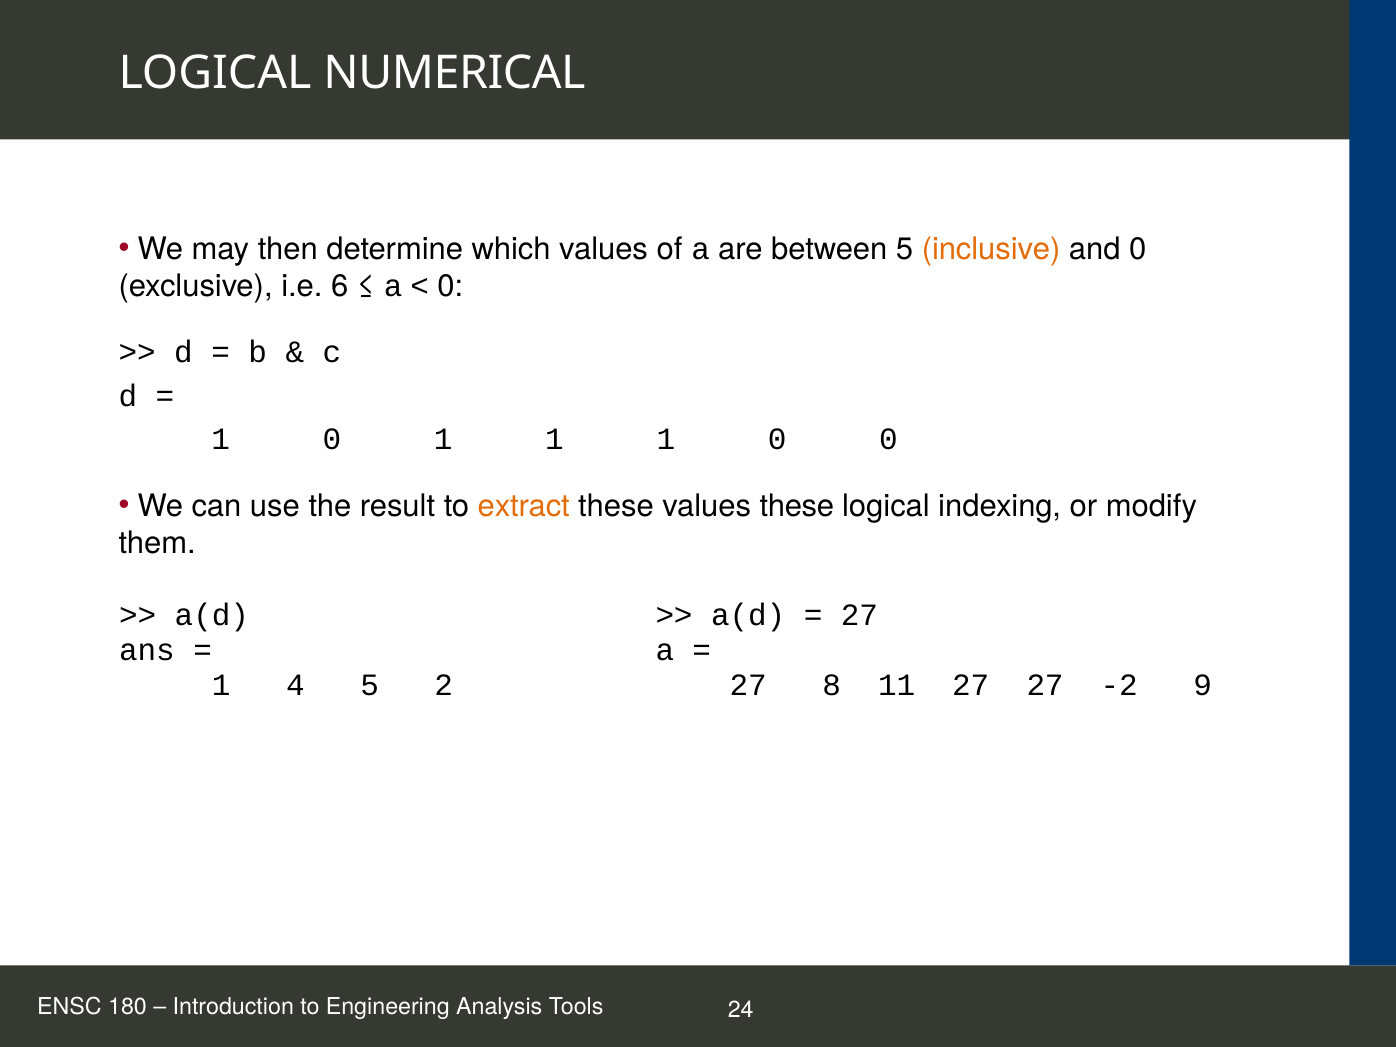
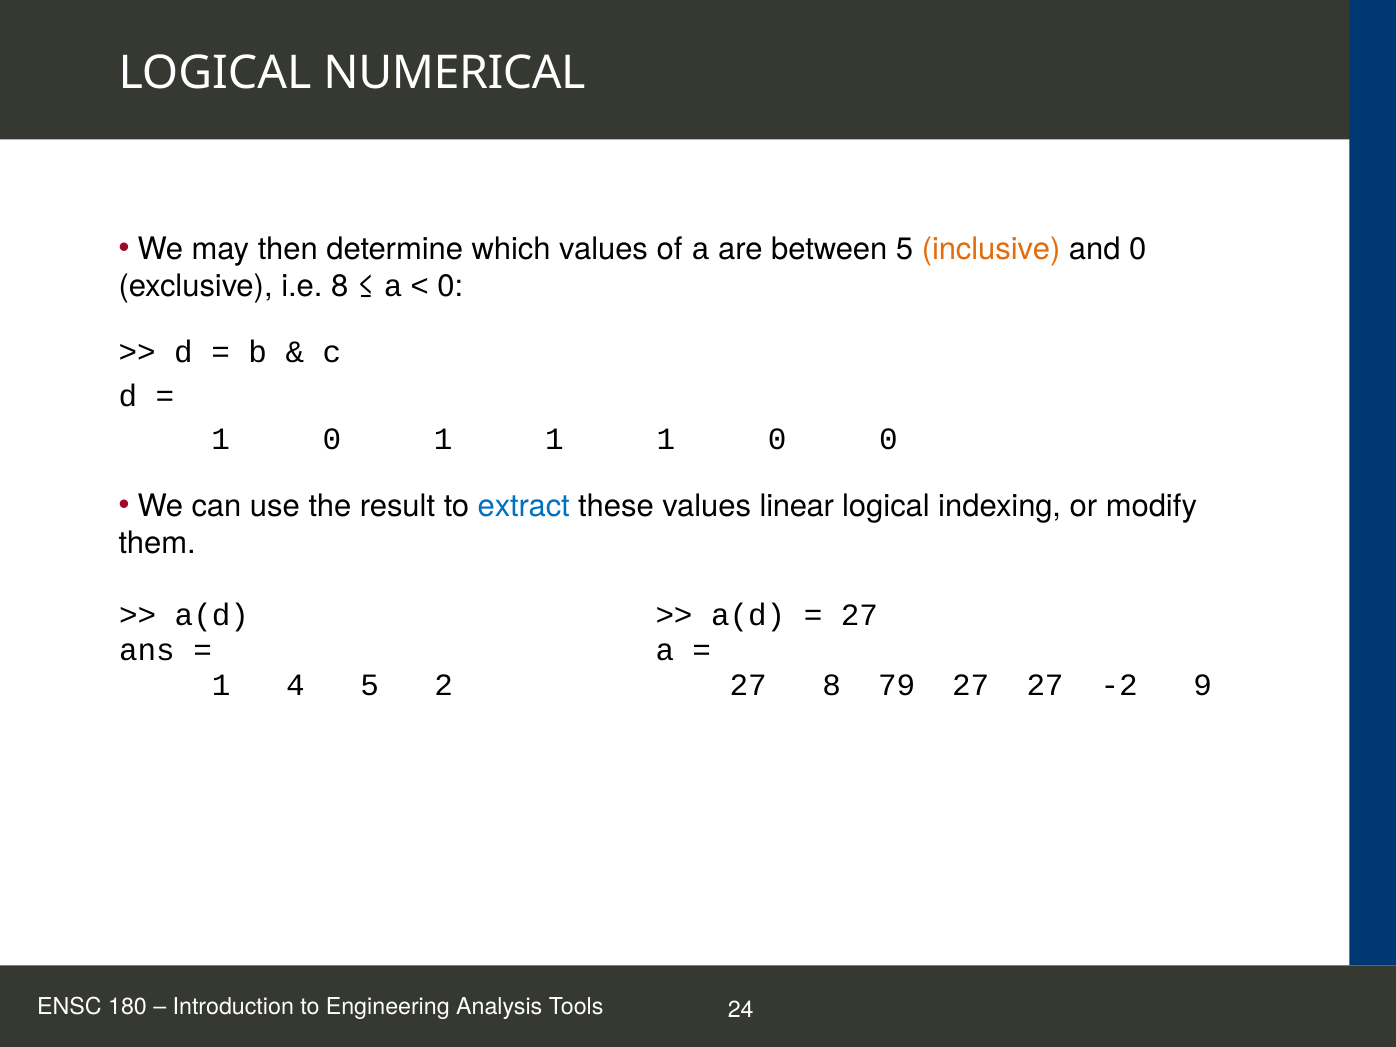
i.e 6: 6 -> 8 (340, 286)
extract colour: orange -> blue (524, 506)
values these: these -> linear (797, 506)
11: 11 -> 79 (897, 685)
